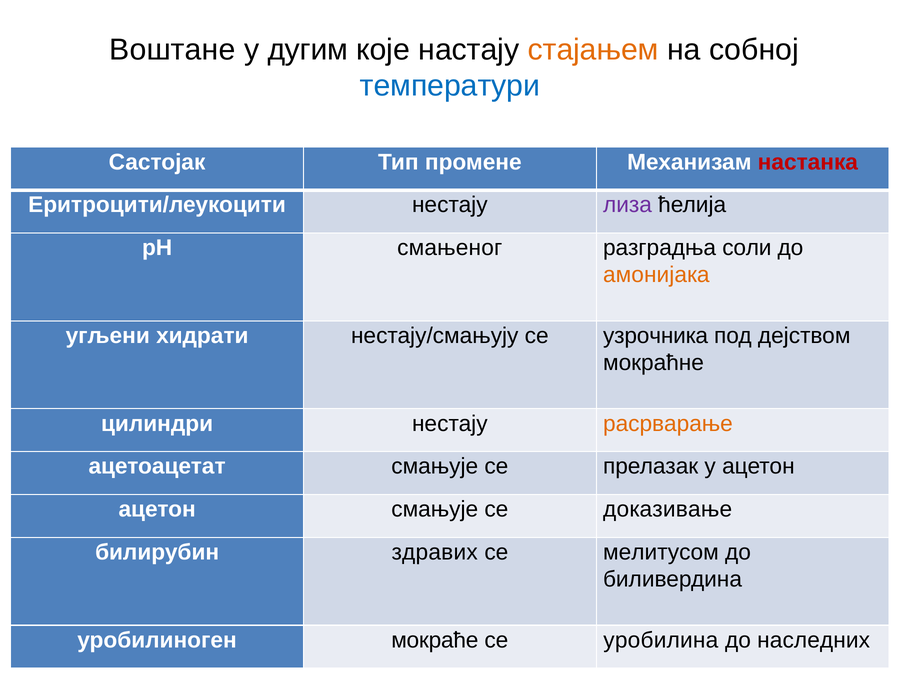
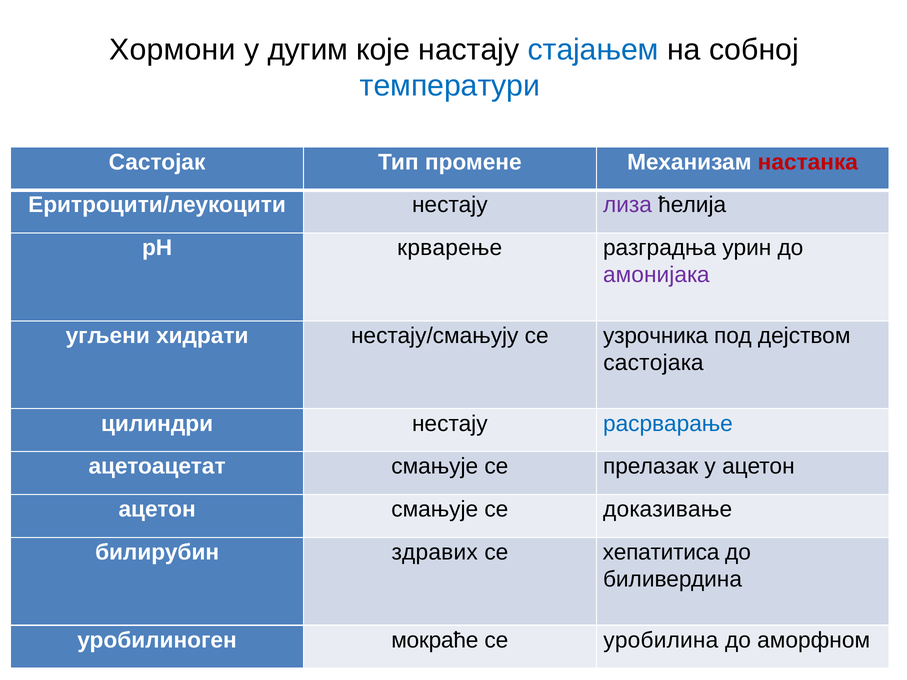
Воштане: Воштане -> Хормони (172, 50)
стајањем colour: orange -> blue (593, 50)
смањеног: смањеног -> крварење (450, 248)
соли: соли -> урин (747, 248)
амонијака colour: orange -> purple (656, 275)
мокраћне: мокраћне -> састојака (653, 363)
расрварање colour: orange -> blue (668, 424)
мелитусом: мелитусом -> хепатитиса (661, 552)
наследних: наследних -> аморфном (814, 640)
